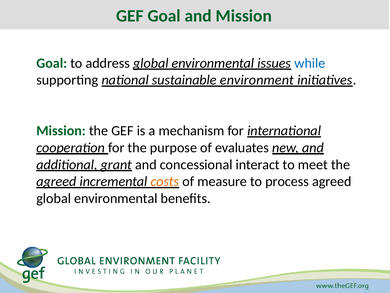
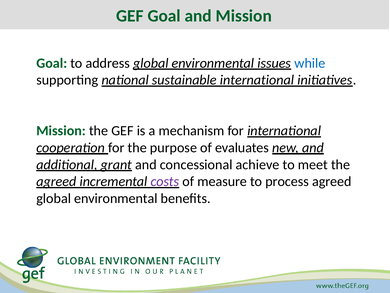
sustainable environment: environment -> international (257, 80)
interact: interact -> achieve (258, 164)
costs colour: orange -> purple (165, 181)
